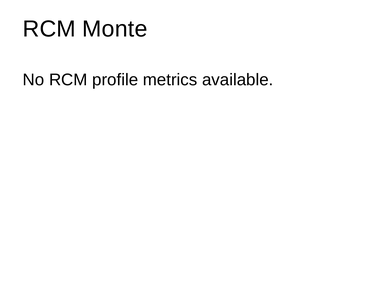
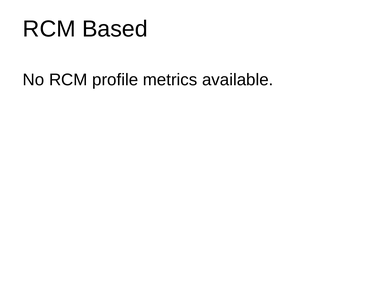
Monte: Monte -> Based (115, 29)
